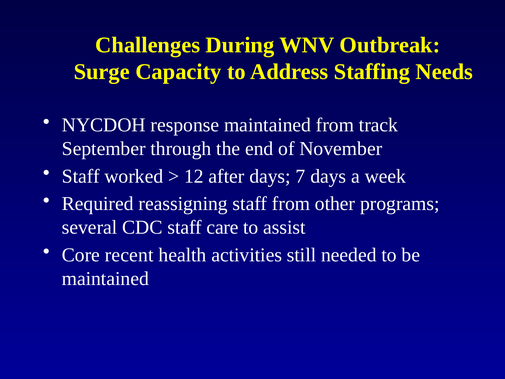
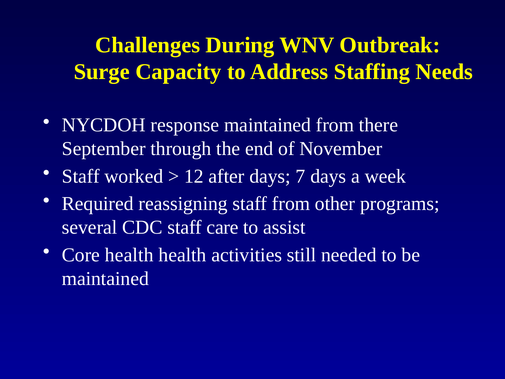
track: track -> there (379, 125)
Core recent: recent -> health (129, 255)
